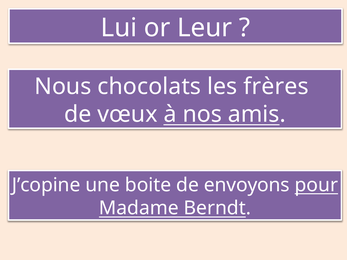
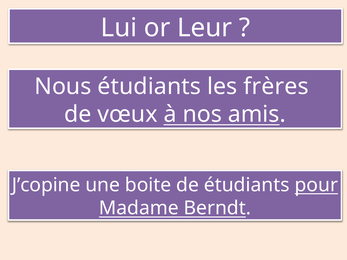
Nous chocolats: chocolats -> étudiants (149, 87)
de envoyons: envoyons -> étudiants (247, 185)
